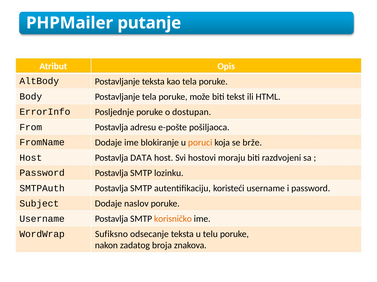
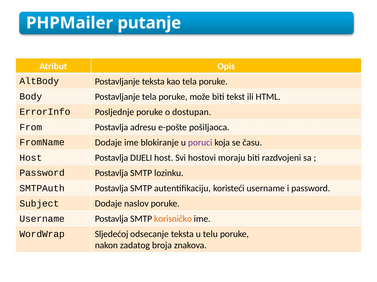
poruci colour: orange -> purple (200, 143)
brže: brže -> času (252, 143)
DATA: DATA -> DIJELI (141, 158)
Sufiksno: Sufiksno -> Sljedećoj (112, 235)
